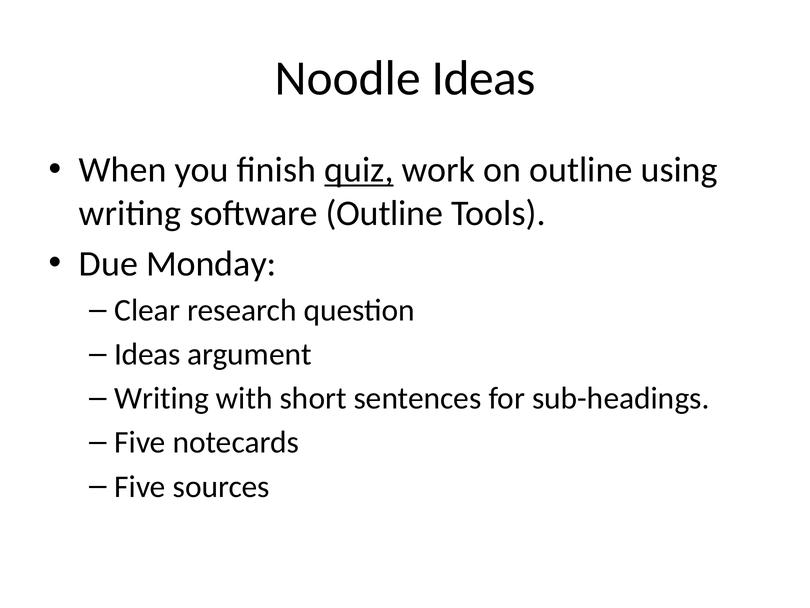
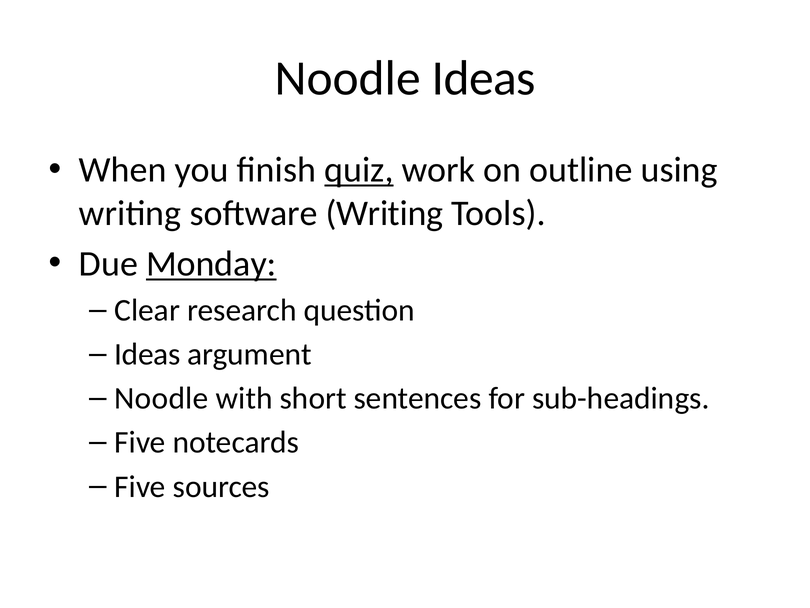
software Outline: Outline -> Writing (384, 213)
Monday underline: none -> present (211, 264)
Writing: Writing -> Noodle (161, 398)
